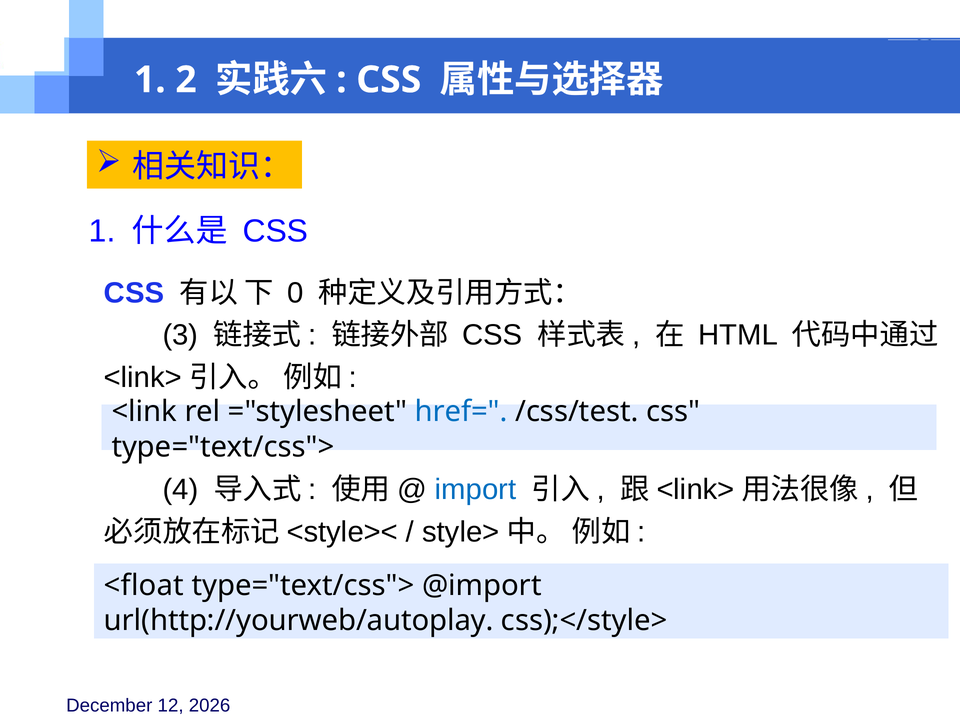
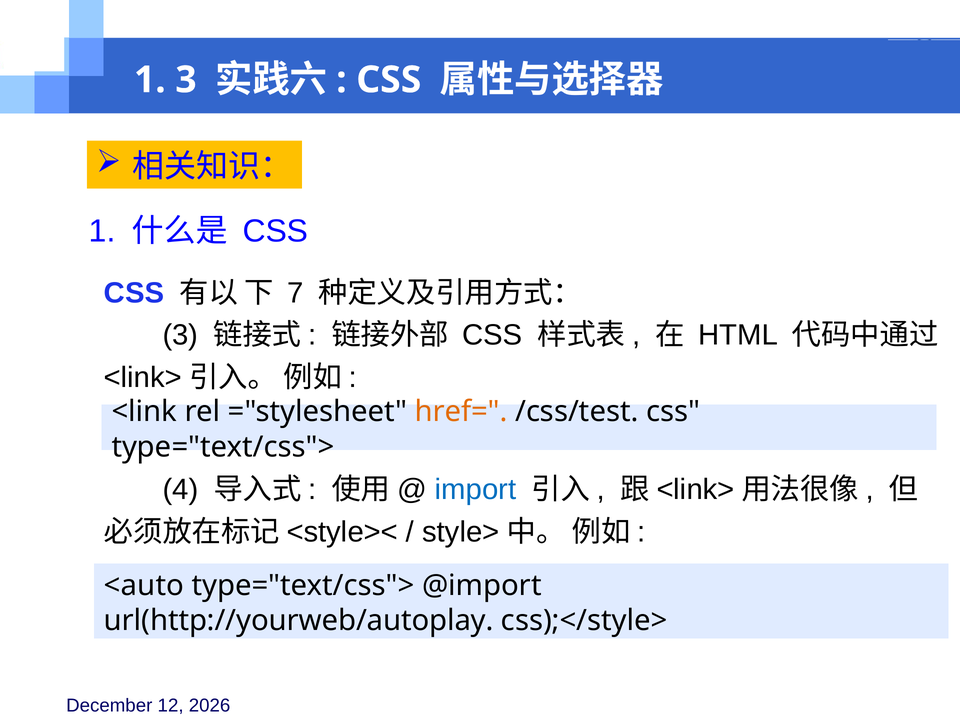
1 2: 2 -> 3 (186, 80)
0: 0 -> 7 (295, 293)
href= colour: blue -> orange (461, 412)
<float: <float -> <auto (144, 585)
